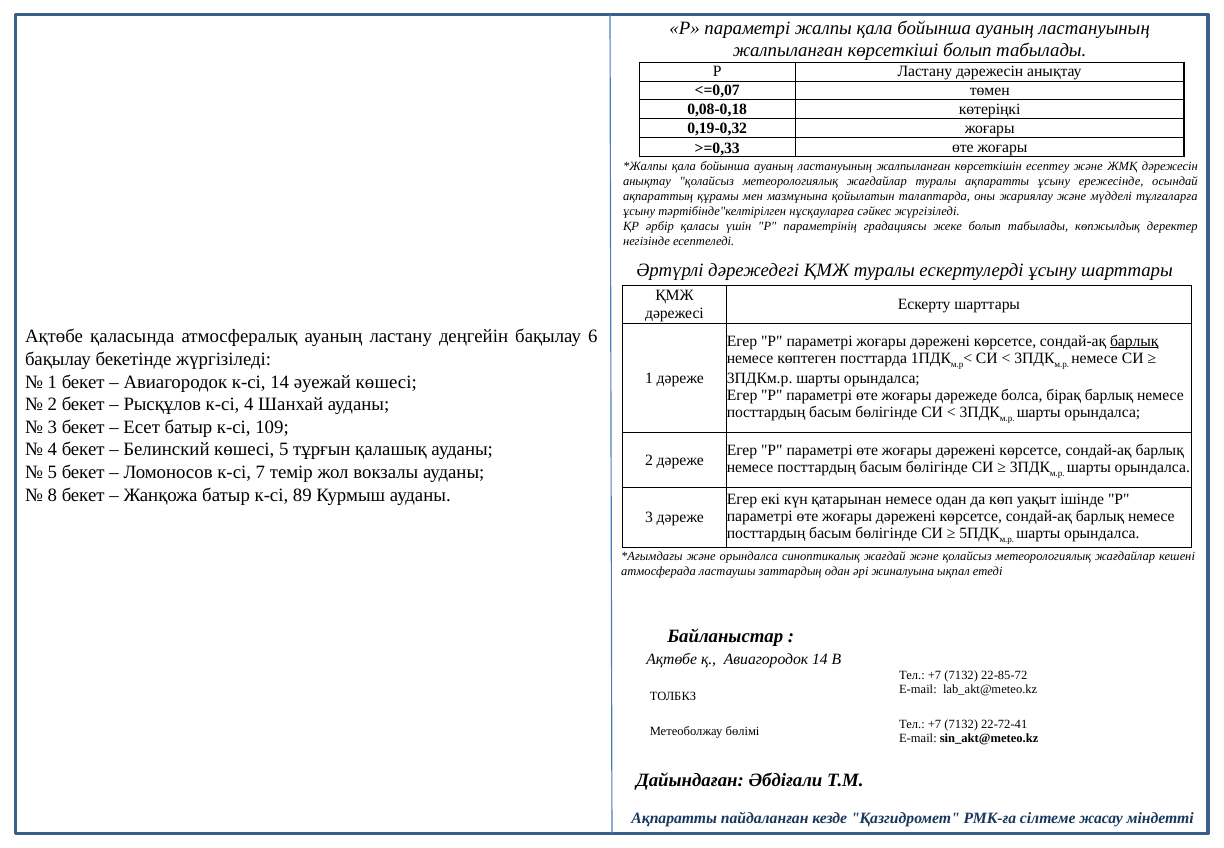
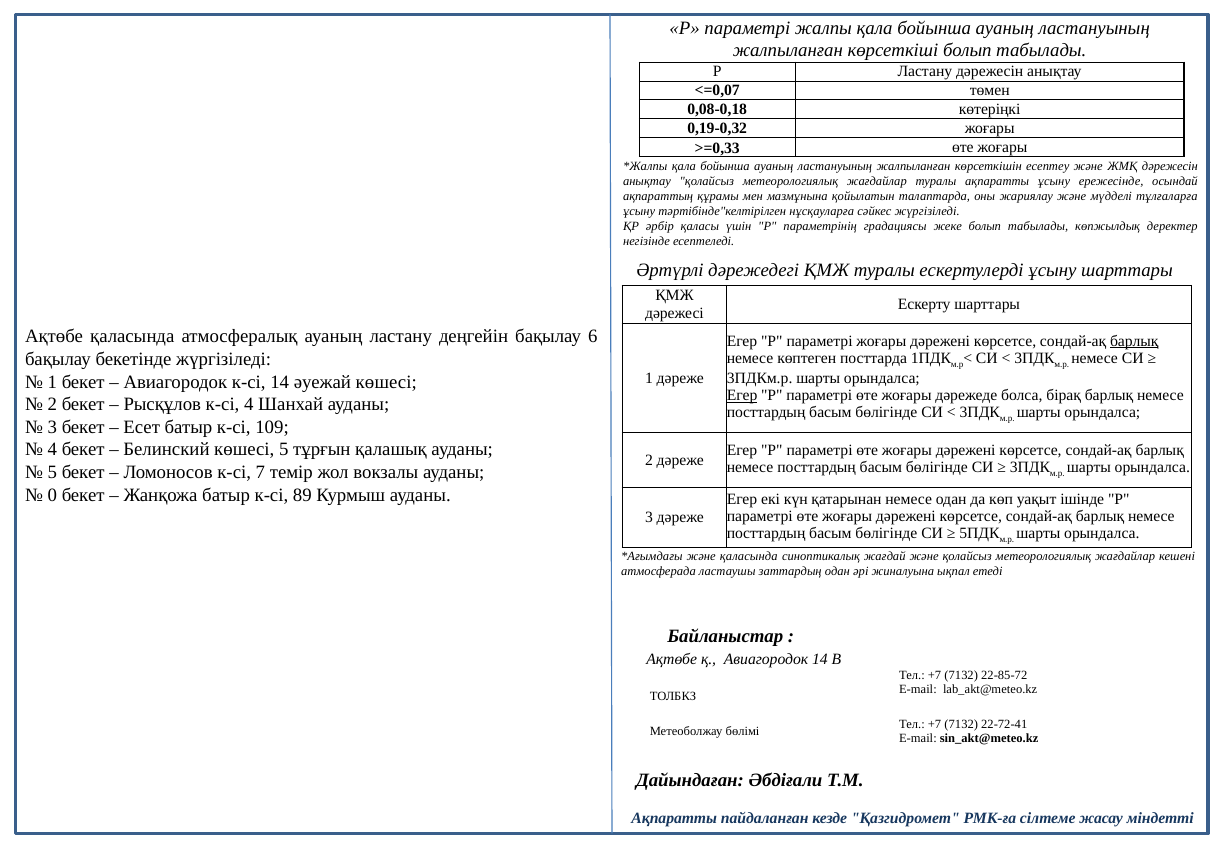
Егер underline: none -> present (742, 395)
8: 8 -> 0 (52, 495)
және орындалса: орындалса -> қаласында (749, 556)
